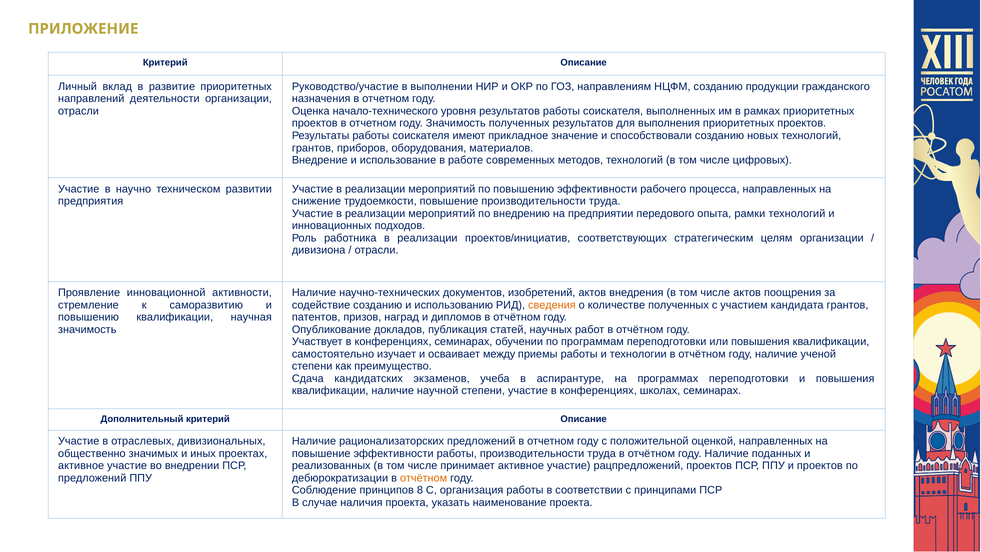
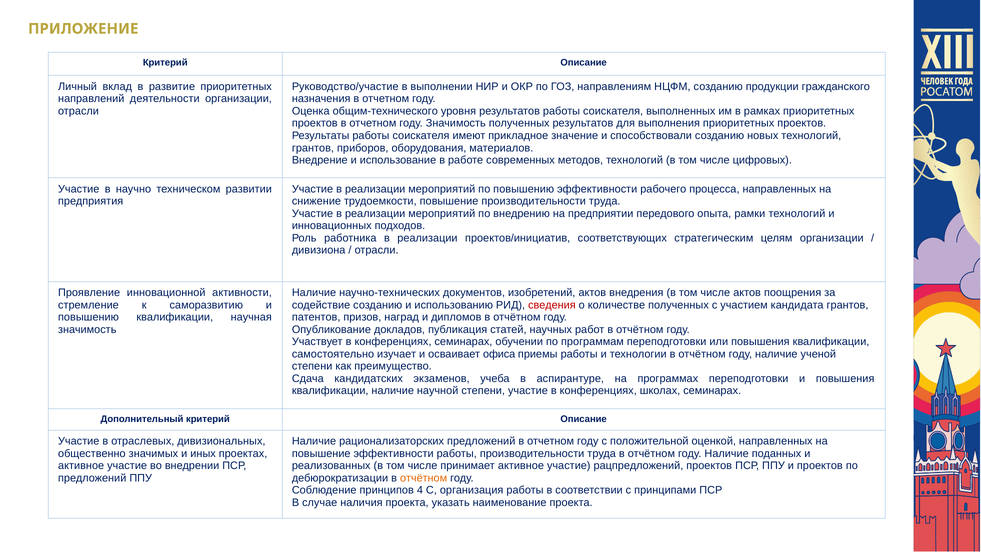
начало-технического: начало-технического -> общим-технического (385, 111)
сведения colour: orange -> red (552, 305)
между: между -> офиса (499, 354)
8: 8 -> 4 (420, 490)
